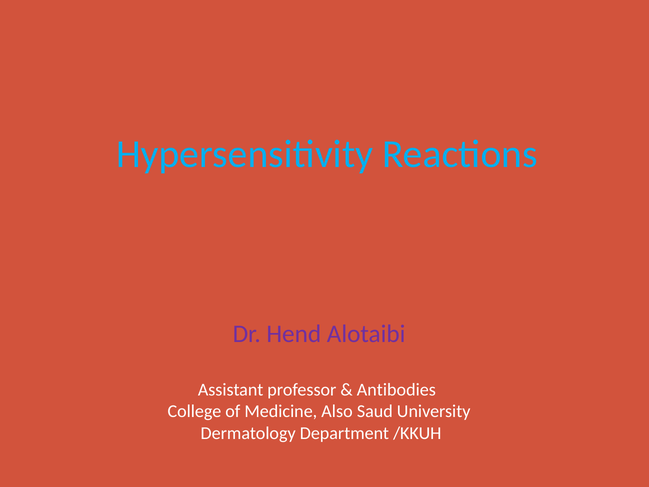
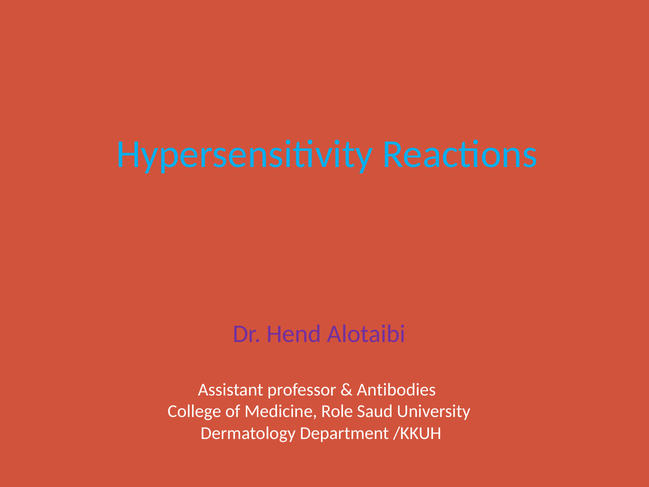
Also: Also -> Role (337, 411)
